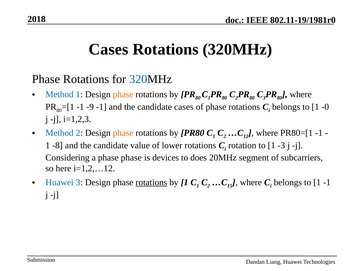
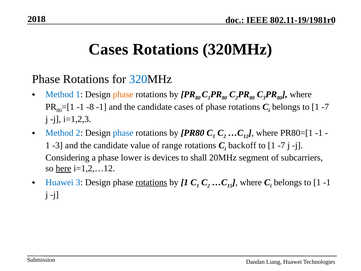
-9: -9 -> -8 (90, 107)
belongs to 1 -0: -0 -> -7 (325, 107)
phase colour: orange -> blue (123, 133)
-8: -8 -> -3 (57, 145)
lower: lower -> range (172, 145)
rotation: rotation -> backoff (242, 145)
-3: -3 -> -7 (281, 145)
phase phase: phase -> lower (131, 157)
does: does -> shall (199, 157)
here underline: none -> present (63, 168)
